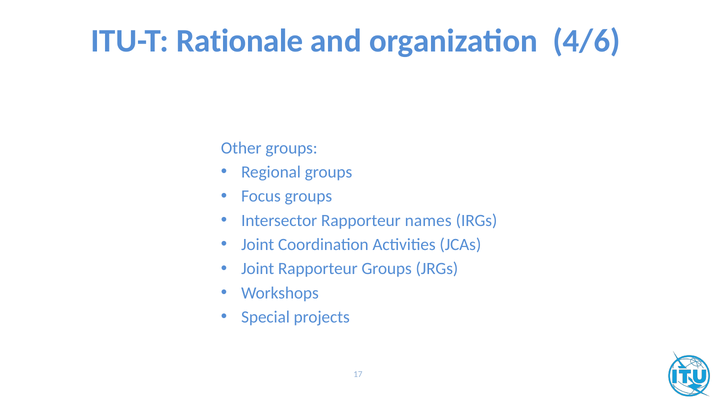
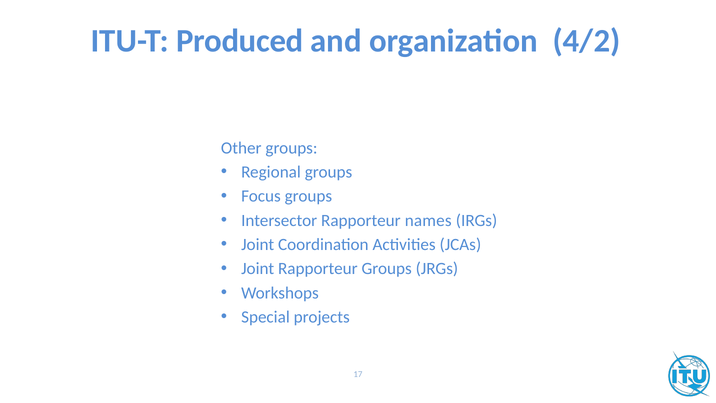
Rationale: Rationale -> Produced (240, 41)
4/6: 4/6 -> 4/2 (587, 41)
